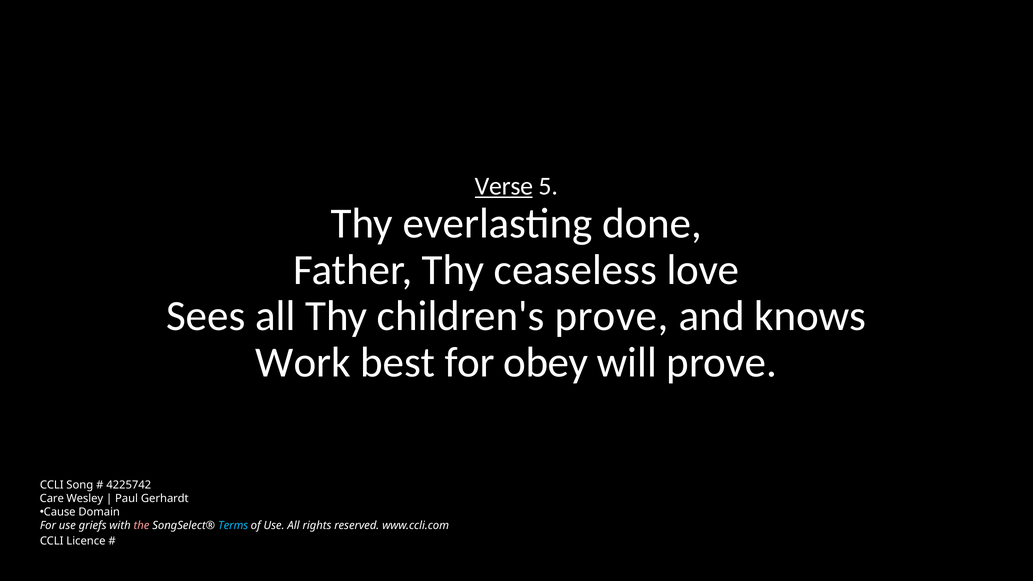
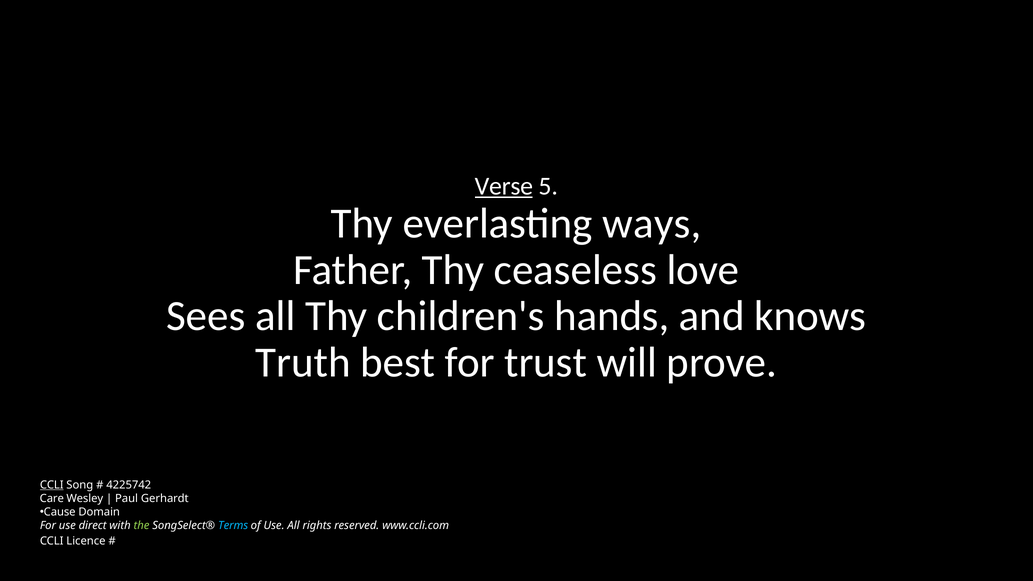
done: done -> ways (652, 223)
children's prove: prove -> hands (612, 316)
Work: Work -> Truth (303, 363)
obey: obey -> trust (546, 363)
CCLI underline: none -> present (52, 485)
griefs: griefs -> direct (93, 526)
the colour: pink -> light green (142, 526)
